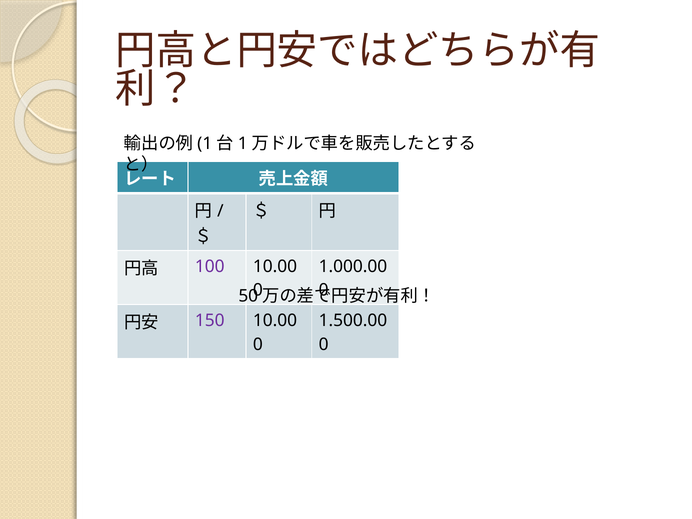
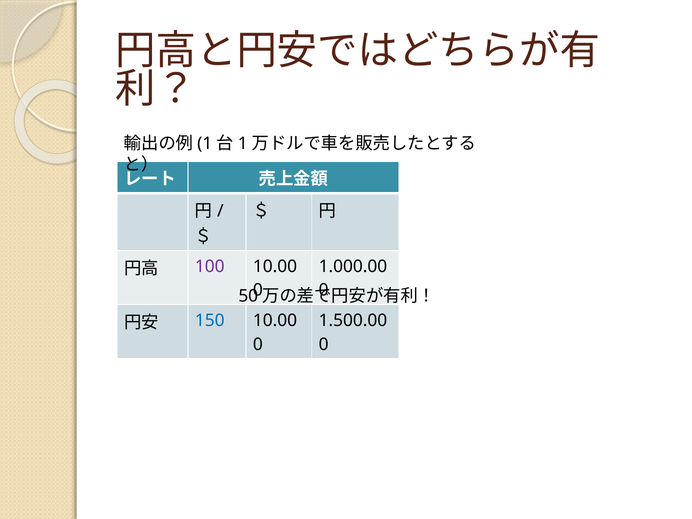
150 colour: purple -> blue (210, 321)
